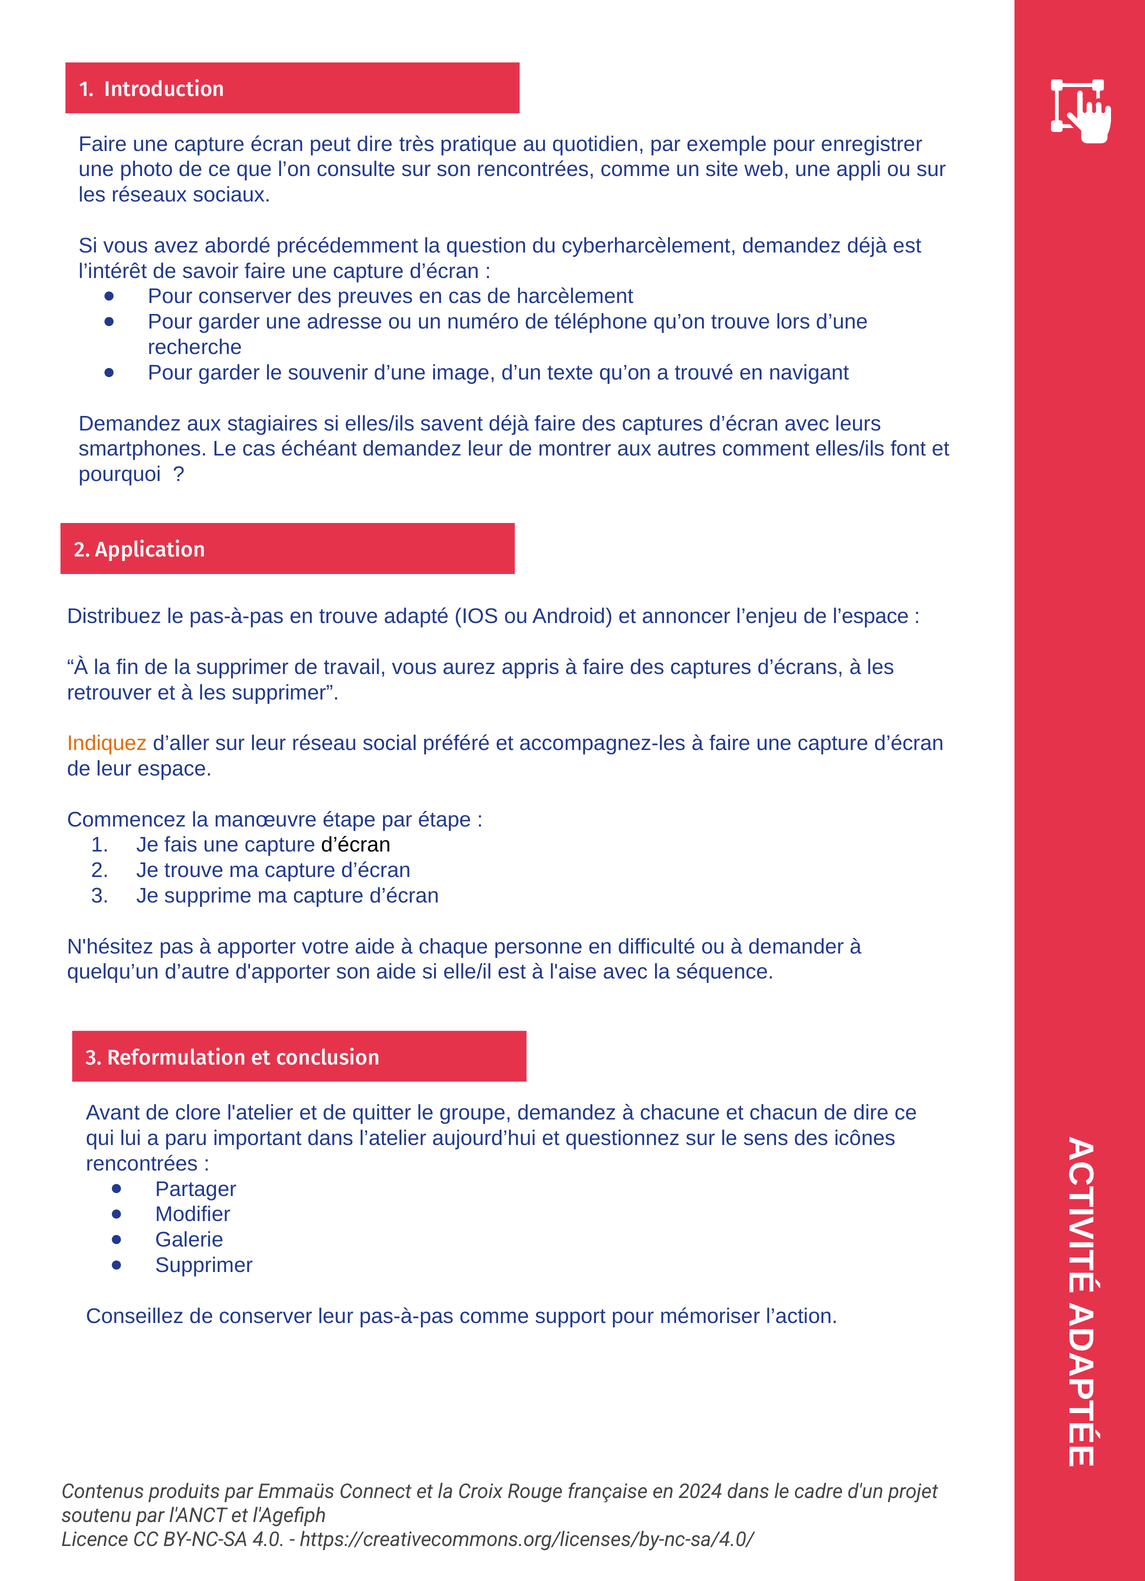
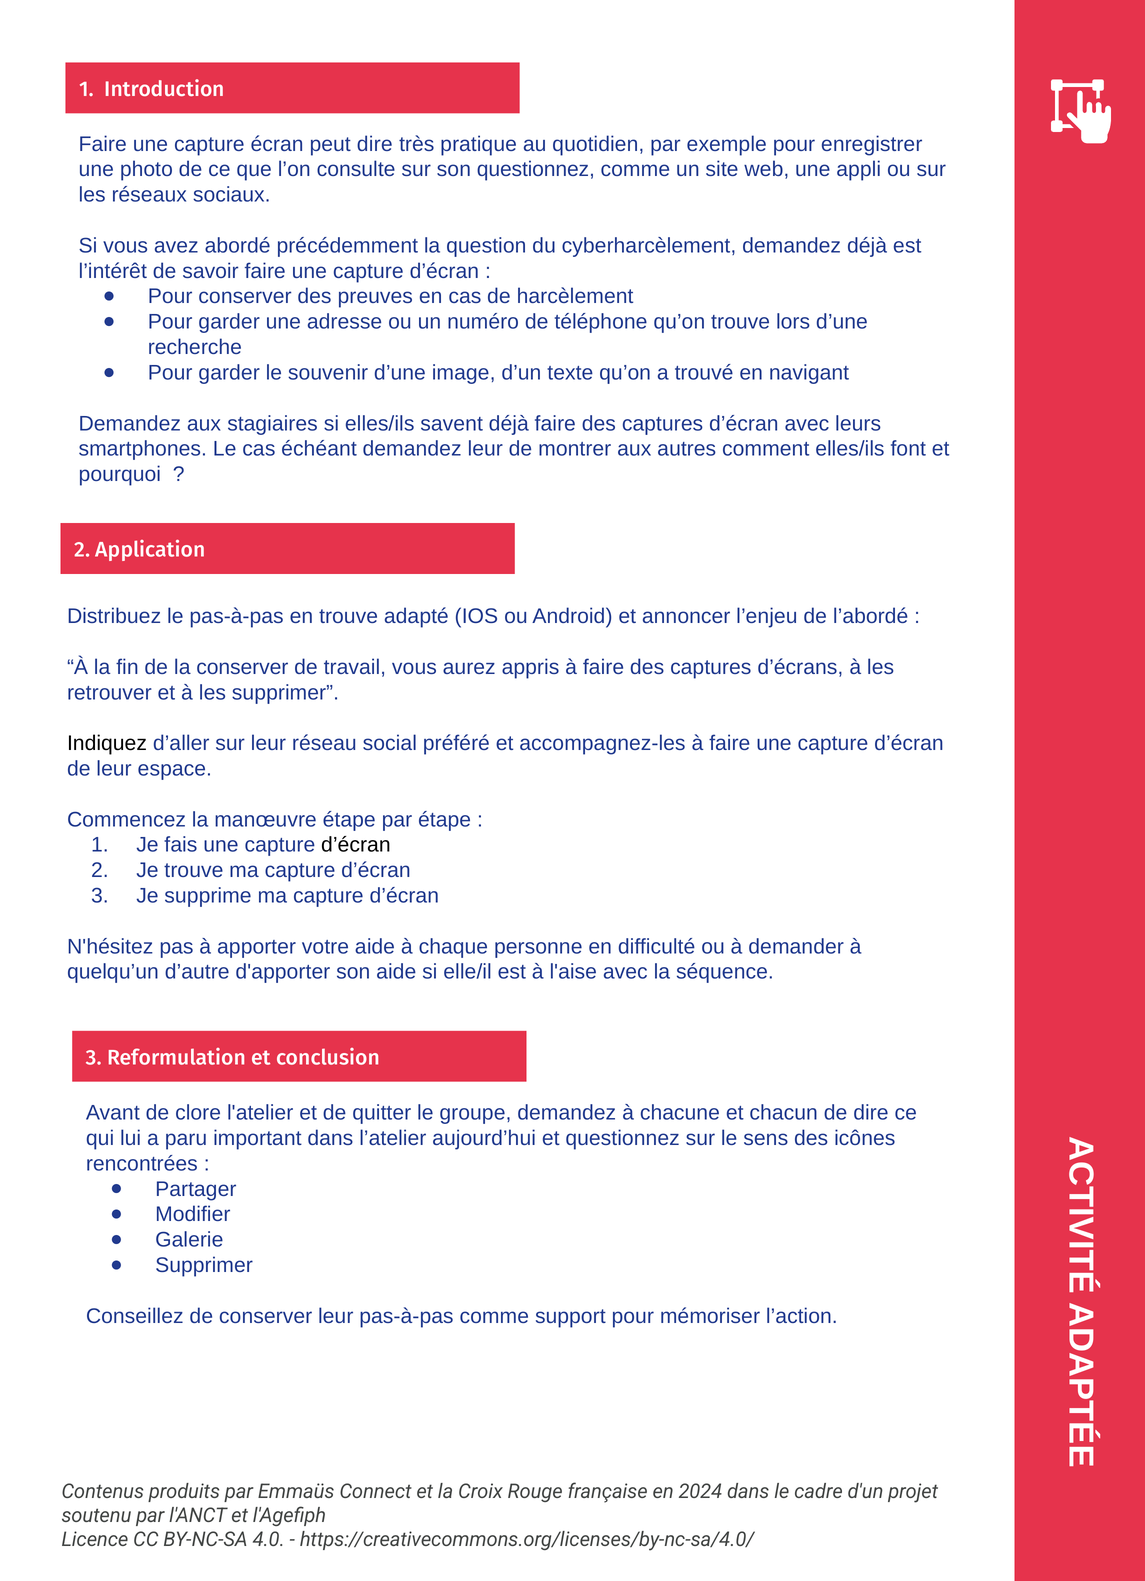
son rencontrées: rencontrées -> questionnez (536, 170)
l’espace: l’espace -> l’abordé (871, 616)
la supprimer: supprimer -> conserver (242, 667)
Indiquez colour: orange -> black (107, 743)
